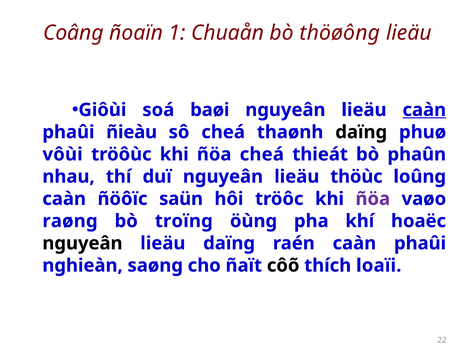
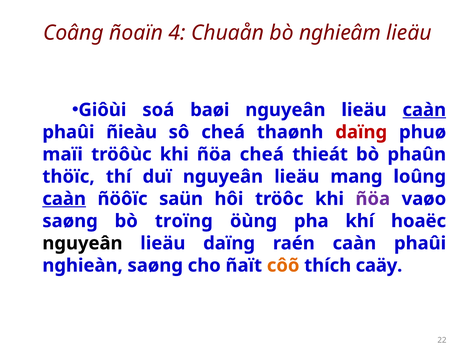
1: 1 -> 4 (177, 33)
thöøông: thöøông -> nghieâm (340, 33)
daïng colour: black -> red (361, 132)
vôùi: vôùi -> maïi (63, 154)
nhau: nhau -> thöïc (69, 176)
thöùc: thöùc -> mang (356, 176)
caàn underline: none -> present (64, 198)
raøng: raøng -> saøng (70, 221)
côõ colour: black -> orange (283, 265)
loaïi: loaïi -> caäy (379, 265)
